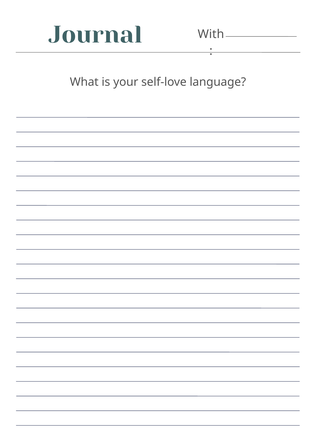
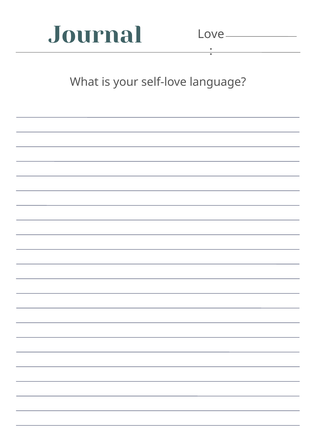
With: With -> Love (211, 34)
